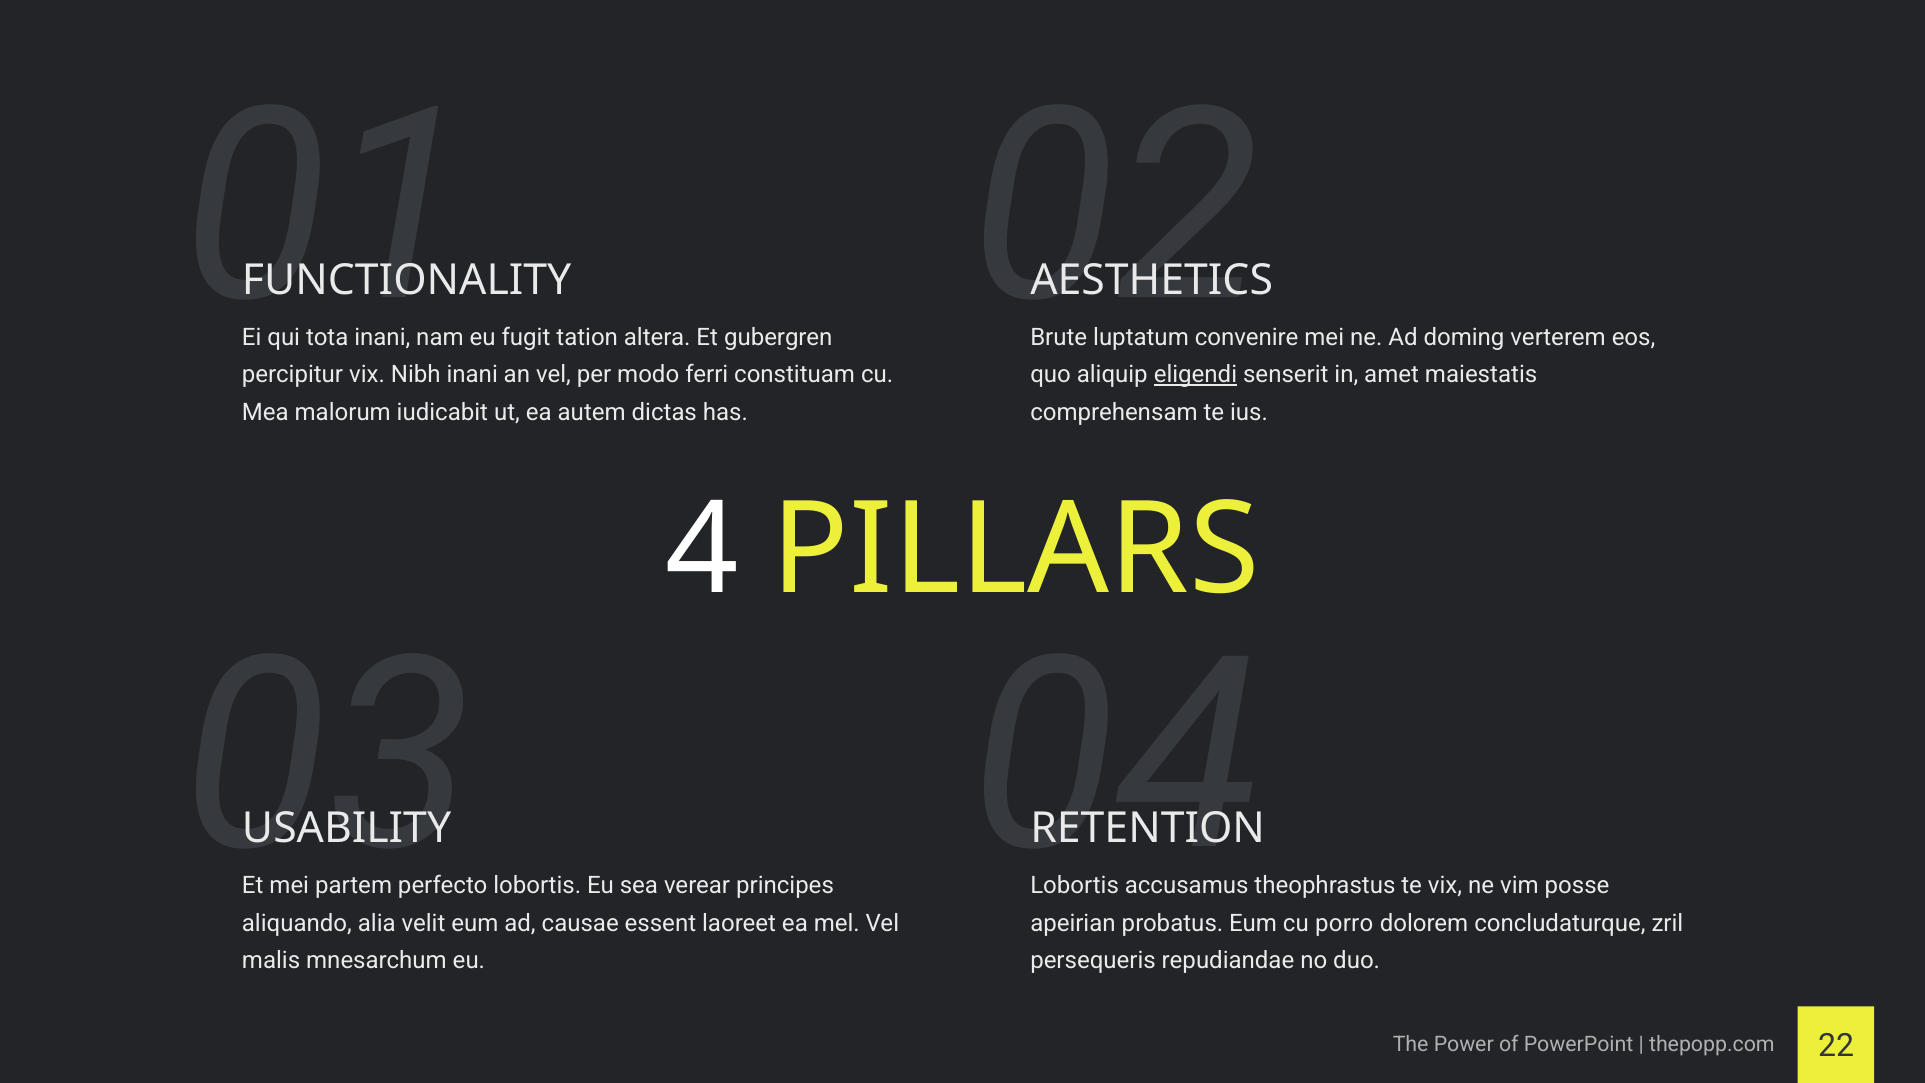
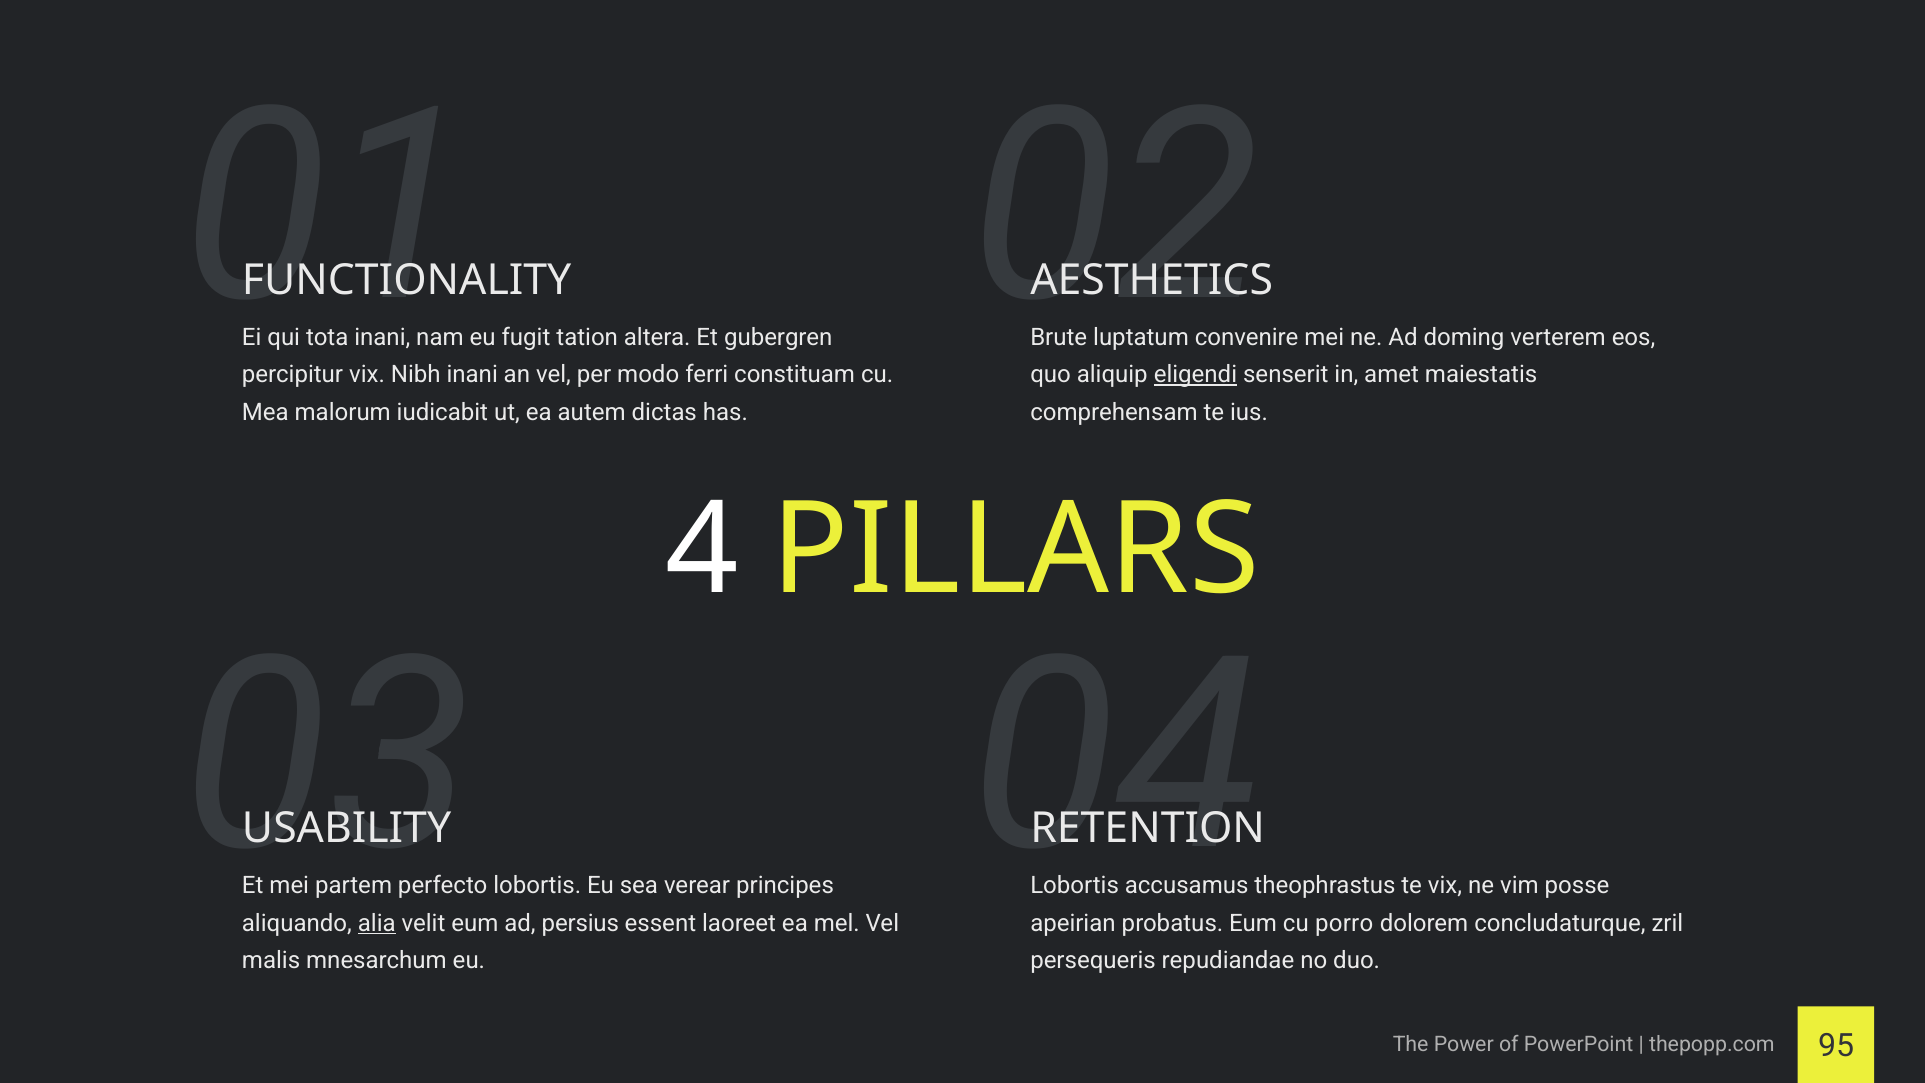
alia underline: none -> present (377, 923)
causae: causae -> persius (580, 923)
22: 22 -> 95 (1836, 1045)
